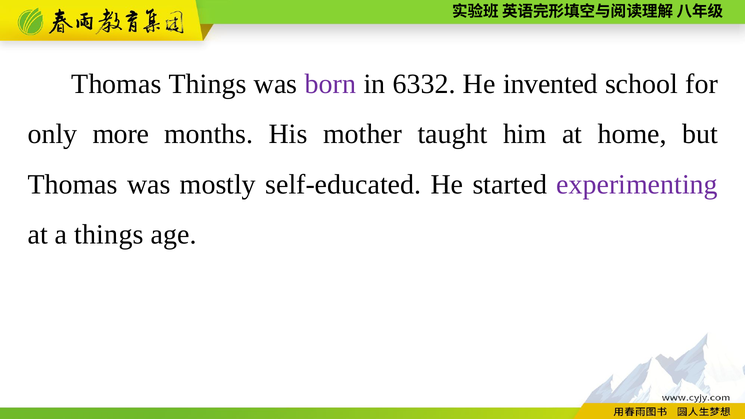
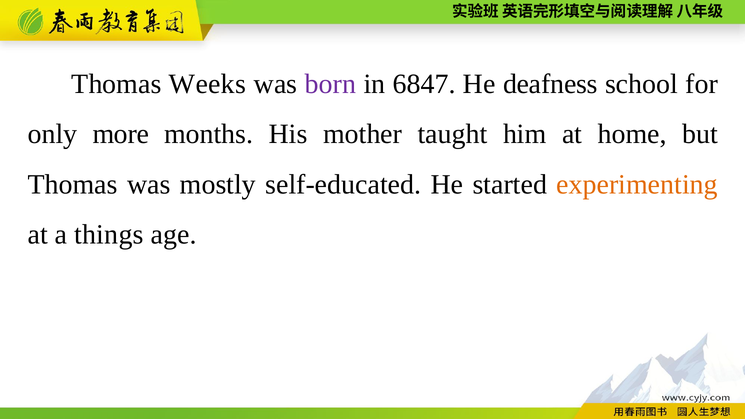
Thomas Things: Things -> Weeks (208, 84)
6332: 6332 -> 6847 (424, 84)
invented: invented -> deafness (550, 84)
experimenting colour: purple -> orange (637, 184)
